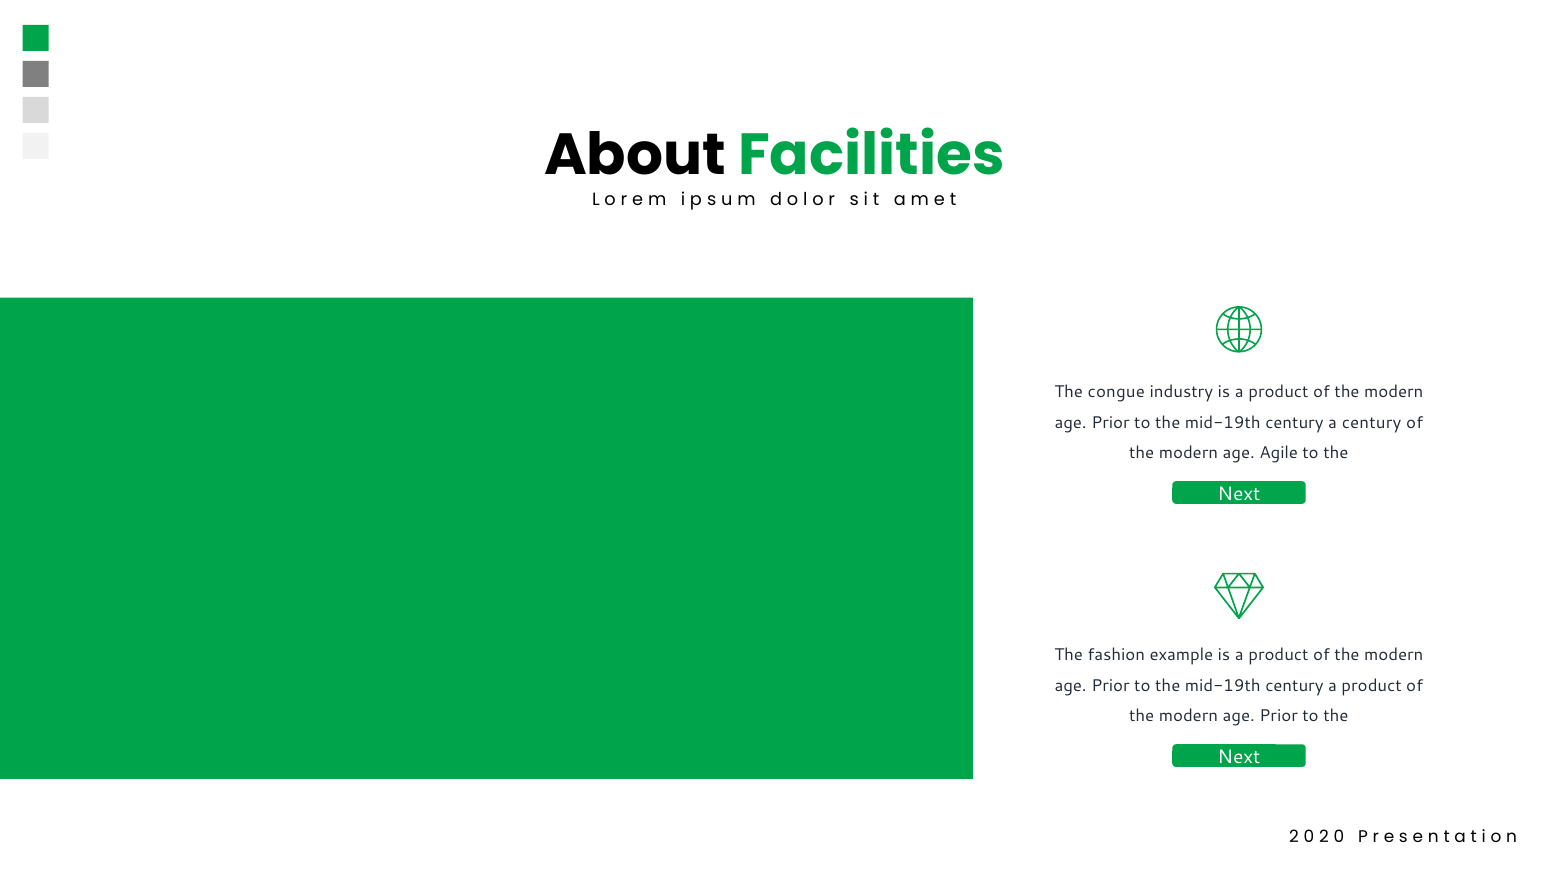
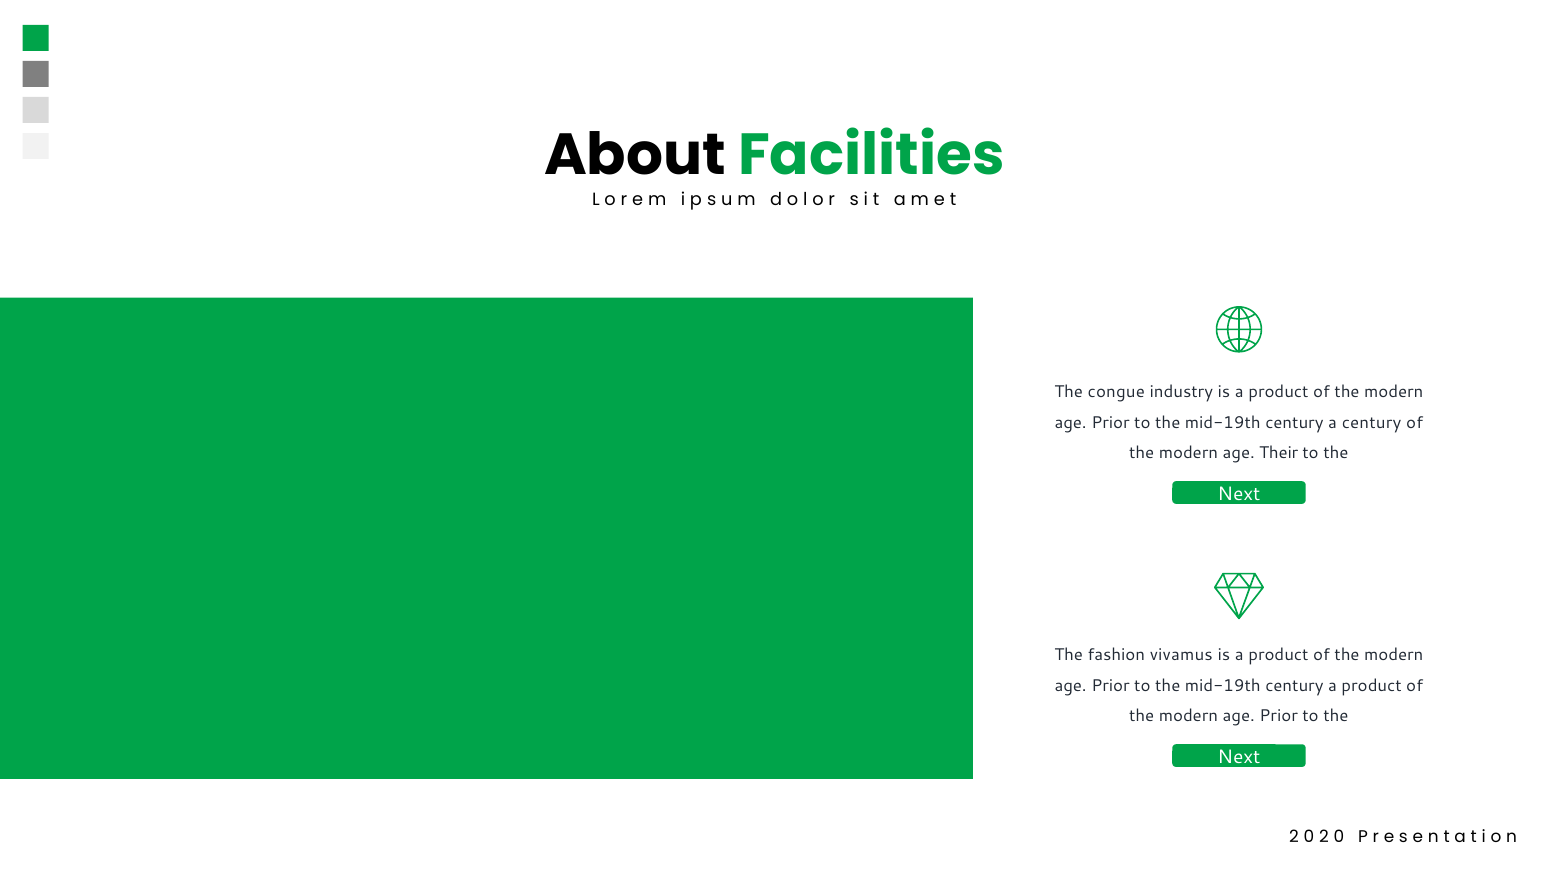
Agile: Agile -> Their (1279, 453)
example: example -> vivamus (1181, 655)
